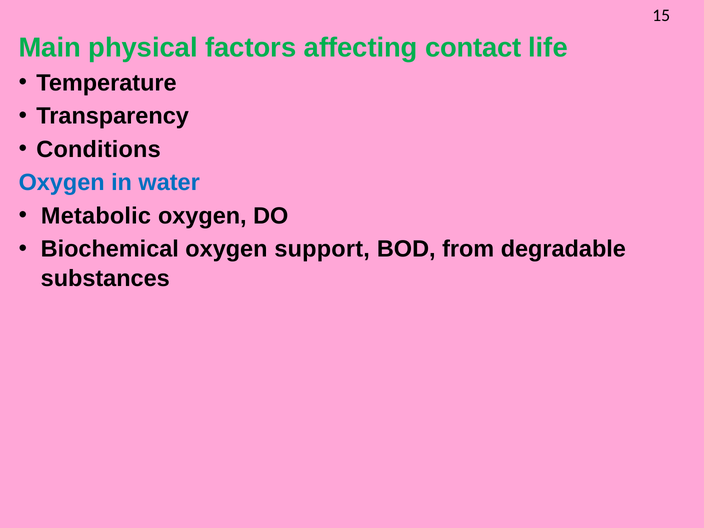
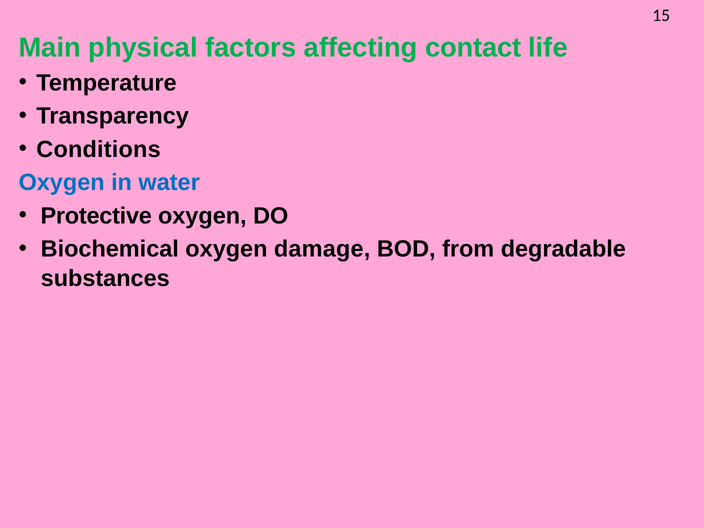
Metabolic: Metabolic -> Protective (96, 216)
support: support -> damage (322, 249)
